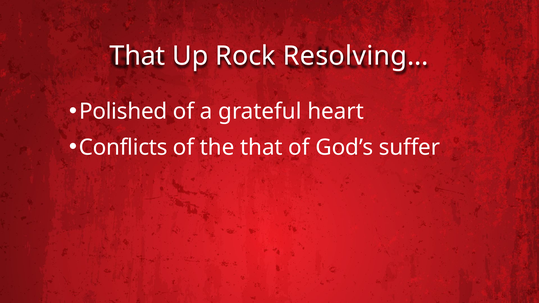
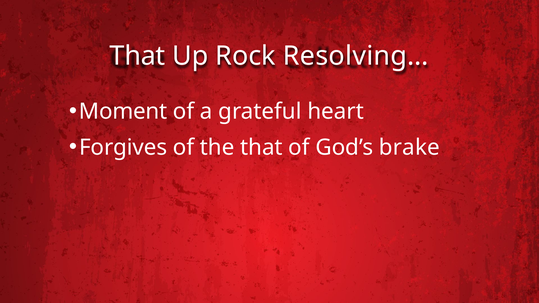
Polished: Polished -> Moment (123, 112)
Conflicts: Conflicts -> Forgives (123, 147)
suffer: suffer -> brake (409, 147)
